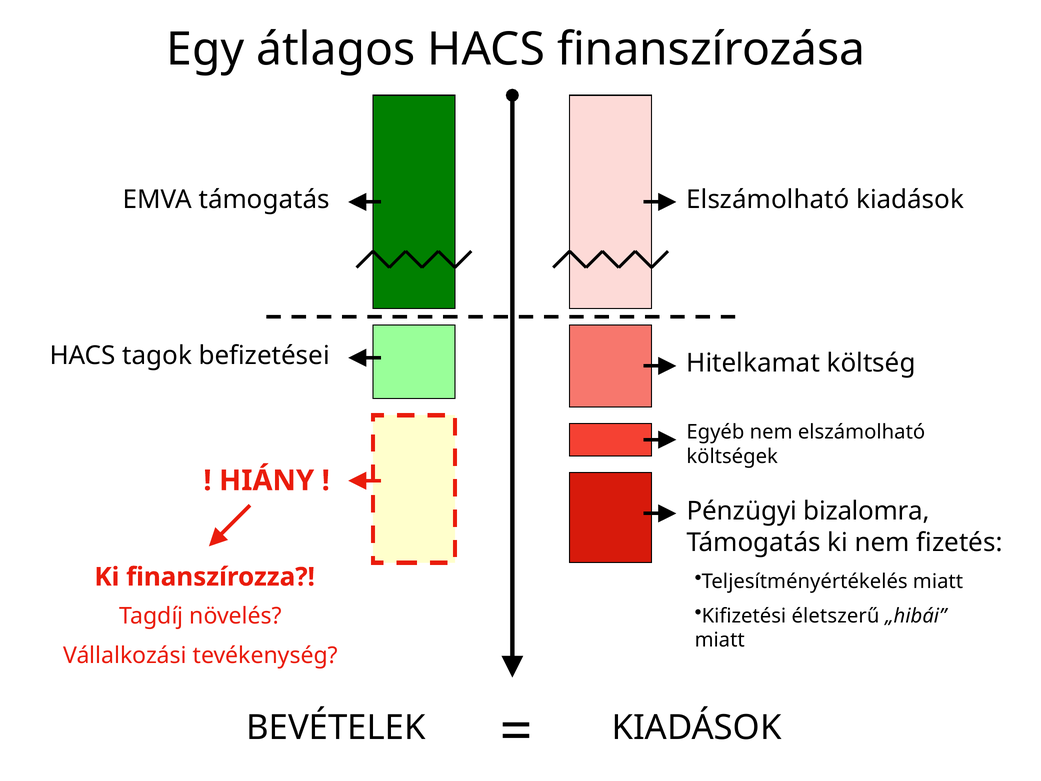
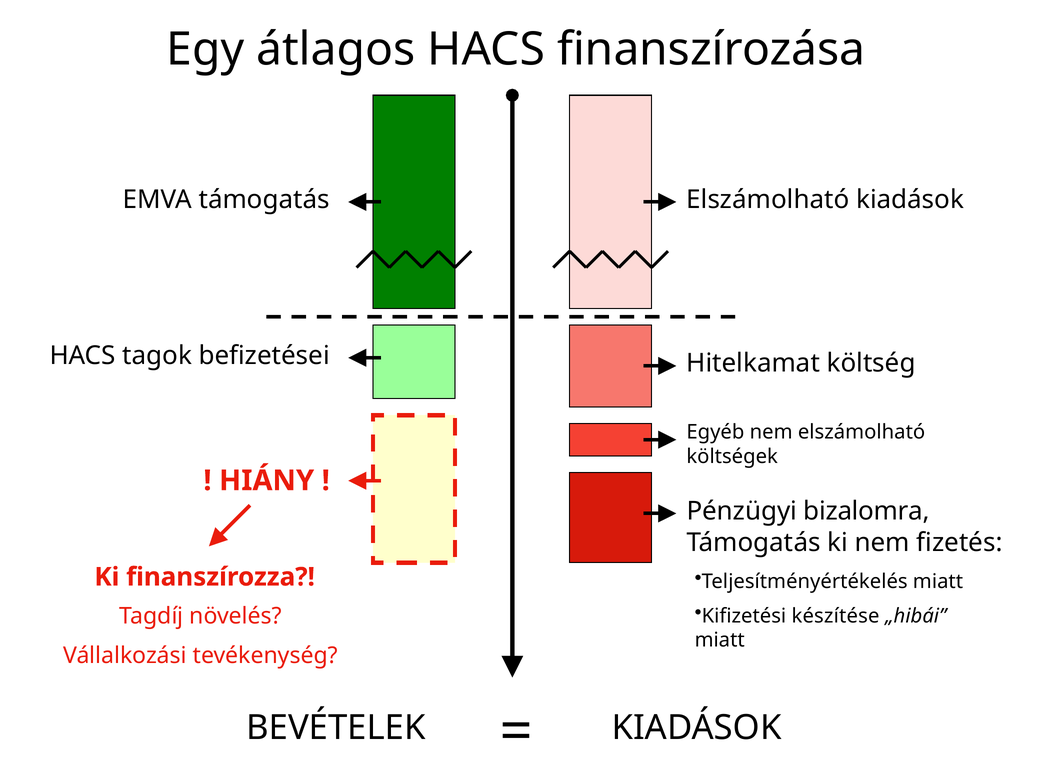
életszerű: életszerű -> készítése (835, 616)
